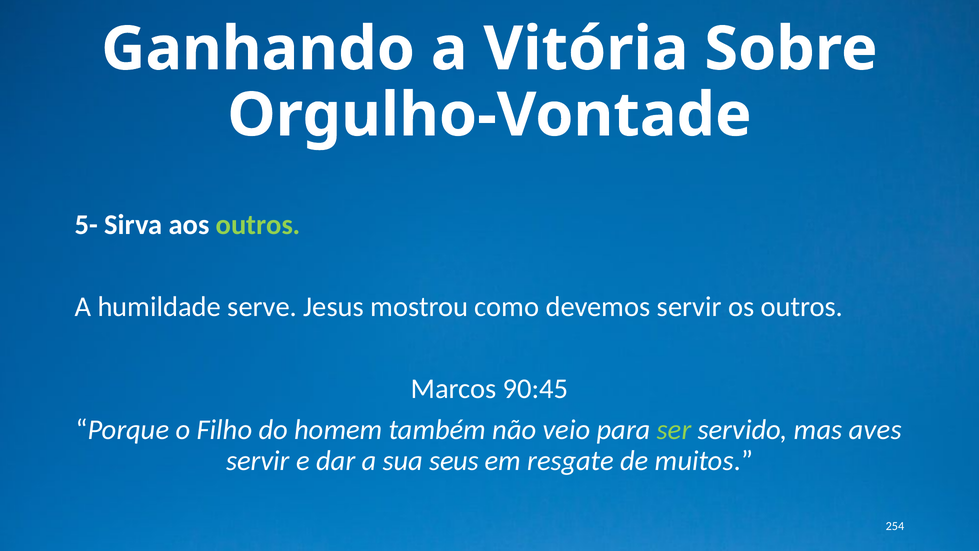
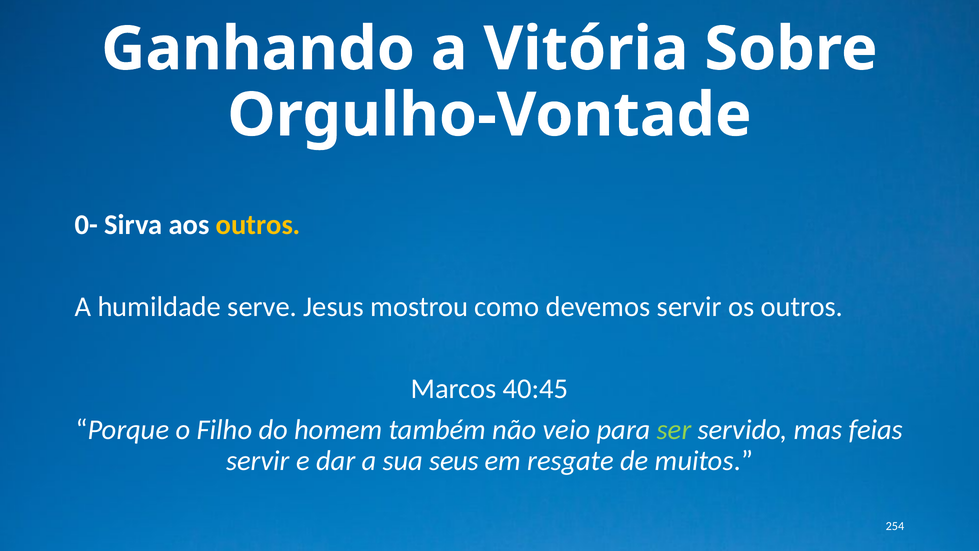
5-: 5- -> 0- (86, 225)
outros colour: light green -> yellow (258, 225)
90:45: 90:45 -> 40:45 (535, 389)
aves: aves -> feias (876, 430)
